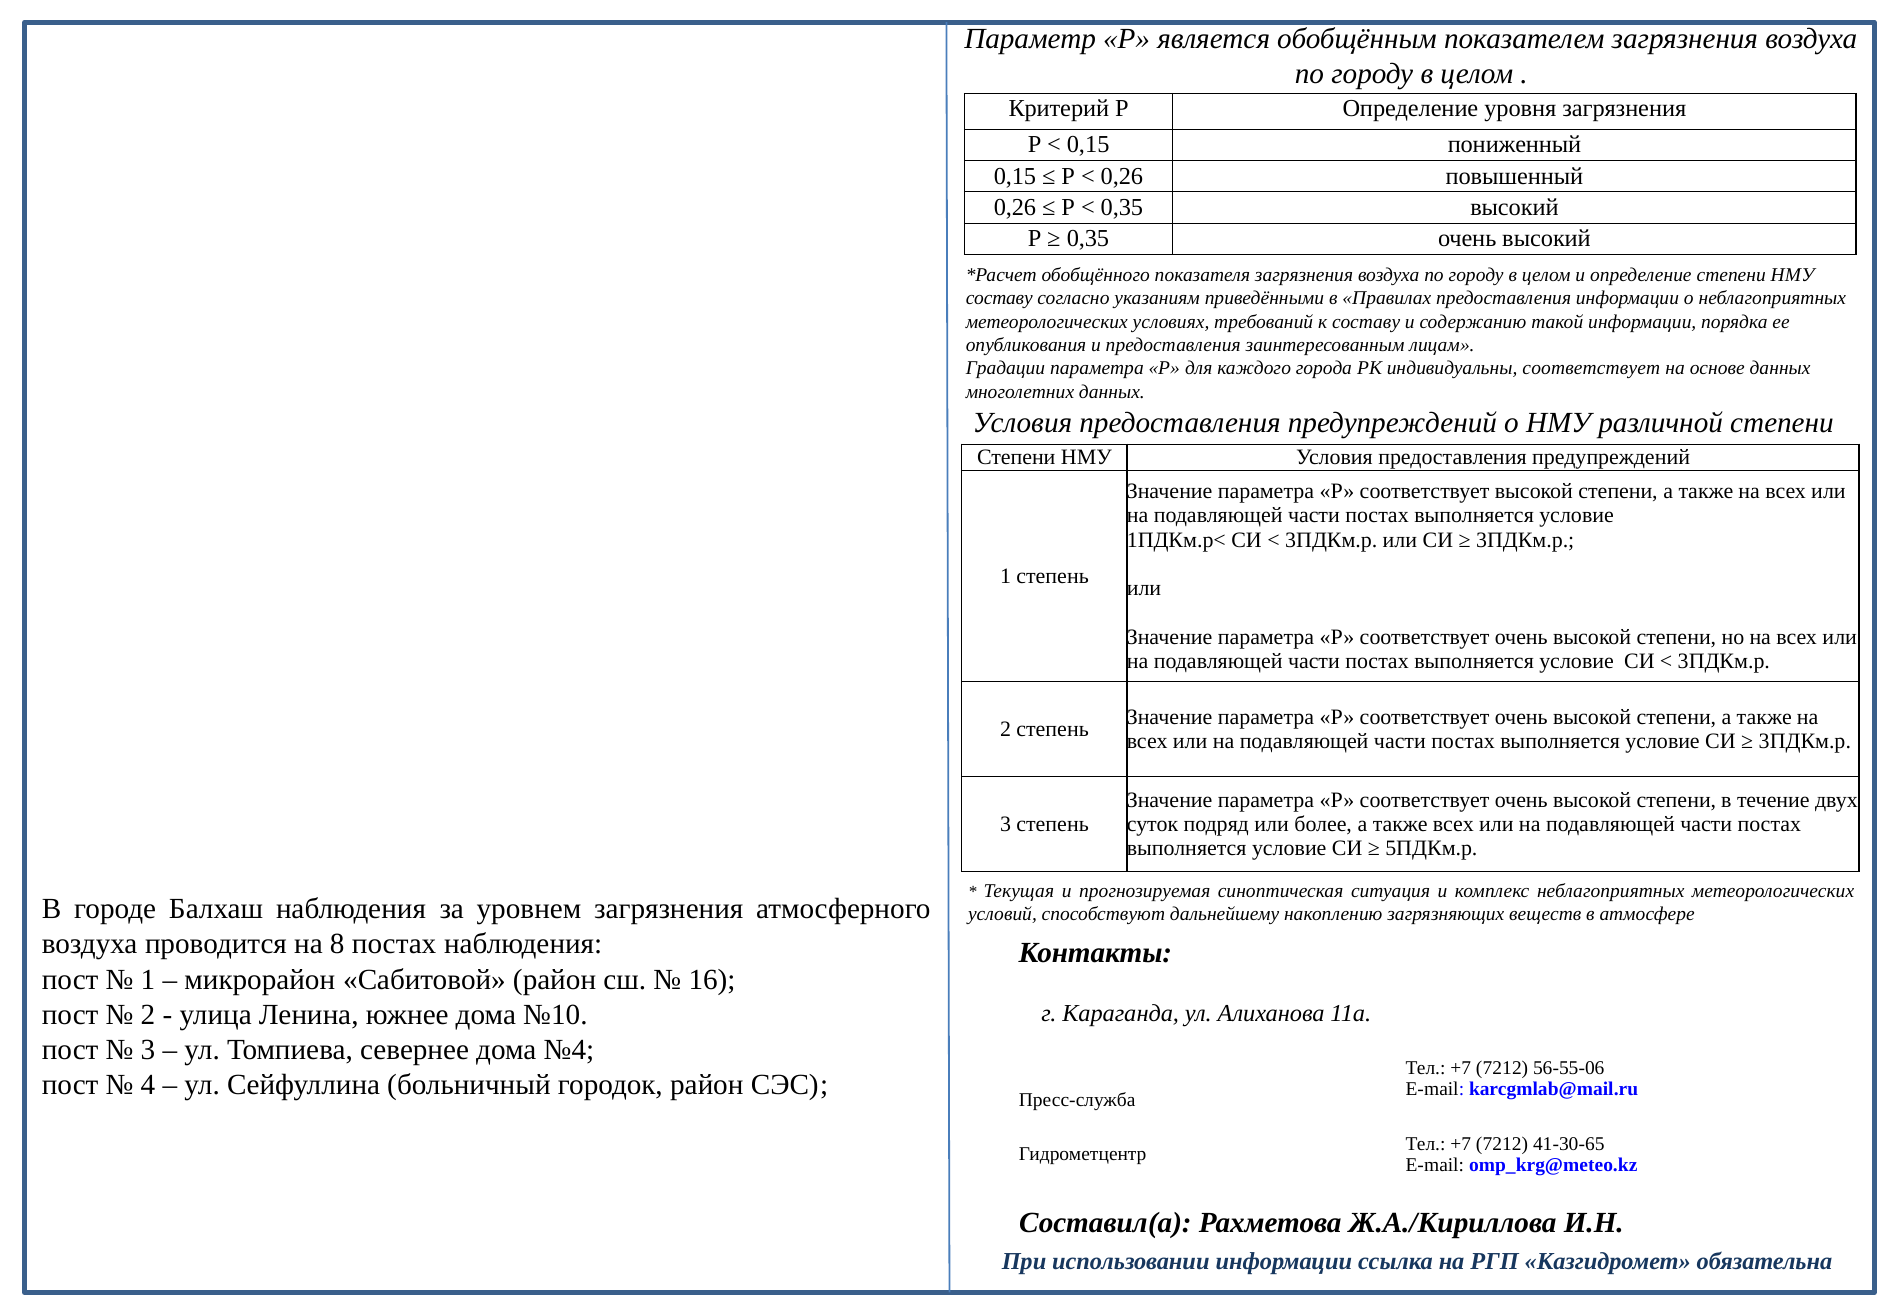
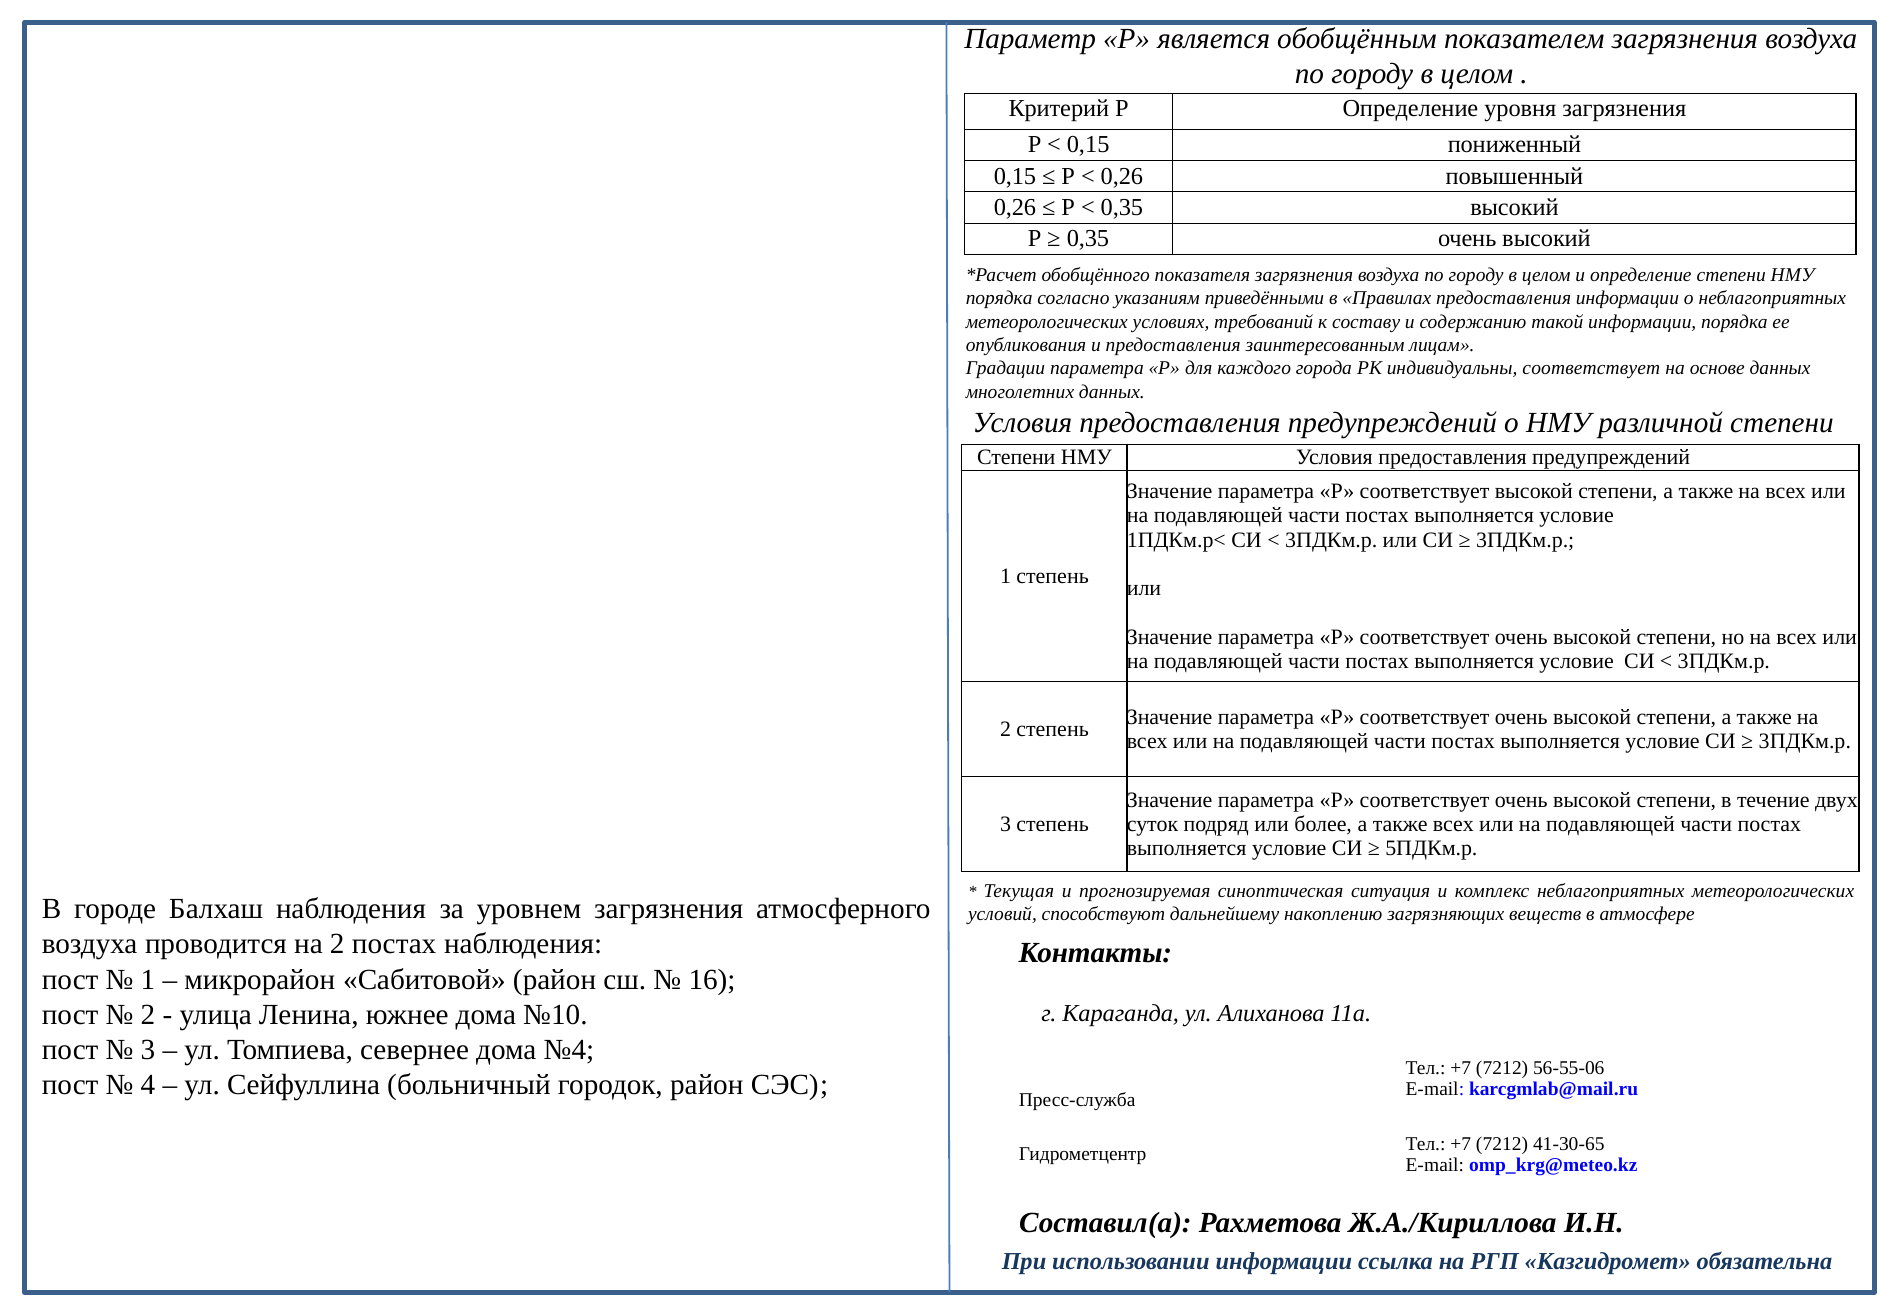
составу: составу -> порядка (999, 298)
на 8: 8 -> 2 (337, 944)
